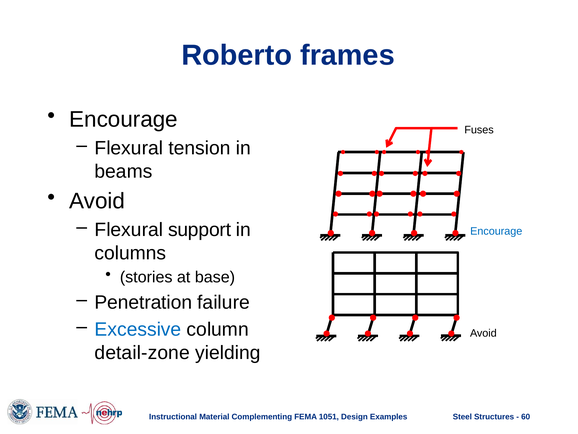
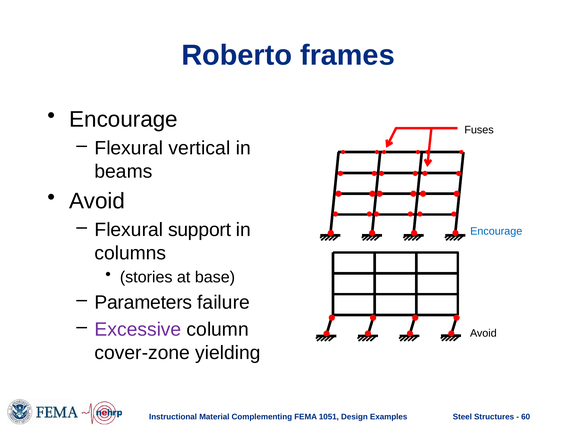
tension: tension -> vertical (199, 148)
Penetration: Penetration -> Parameters (143, 302)
Excessive colour: blue -> purple (138, 329)
detail-zone: detail-zone -> cover-zone (142, 352)
